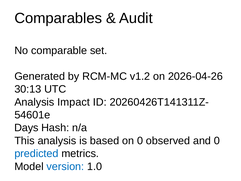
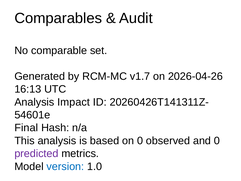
v1.2: v1.2 -> v1.7 (140, 76)
30:13: 30:13 -> 16:13 (28, 89)
Days: Days -> Final (26, 128)
predicted colour: blue -> purple (36, 153)
